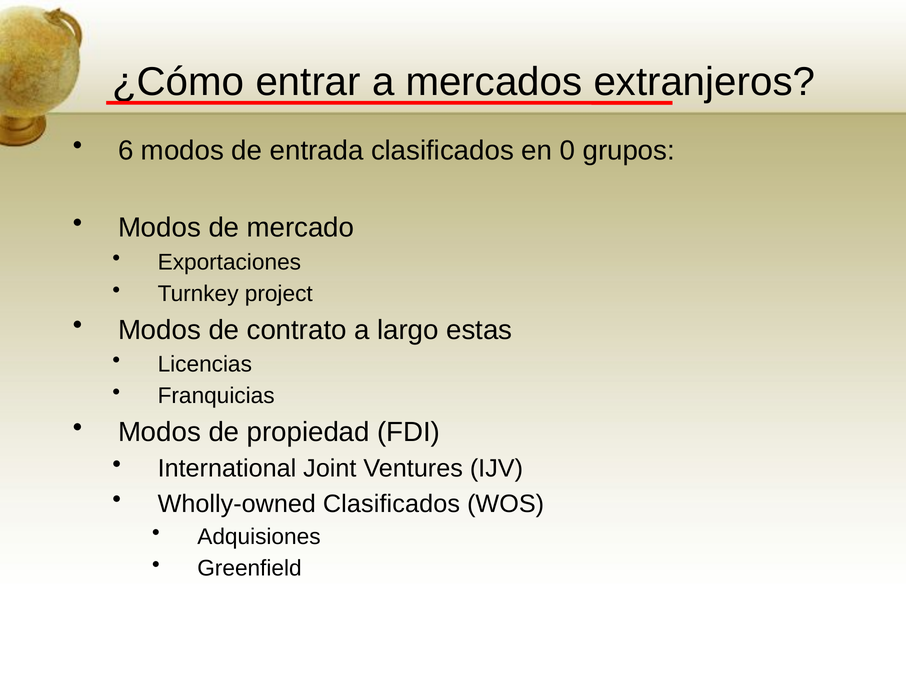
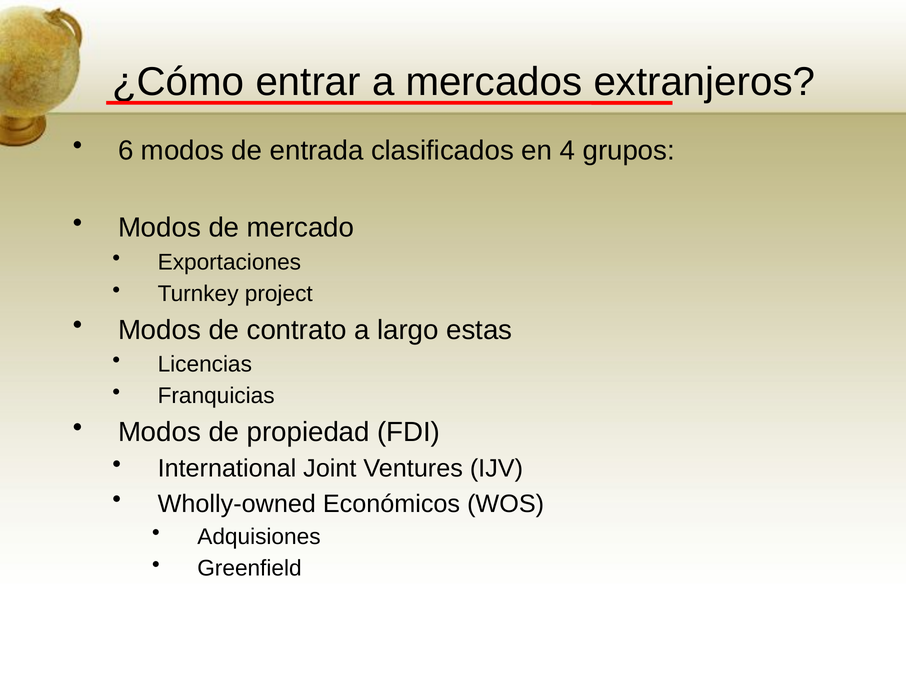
0: 0 -> 4 (567, 150)
Wholly-owned Clasificados: Clasificados -> Económicos (392, 504)
